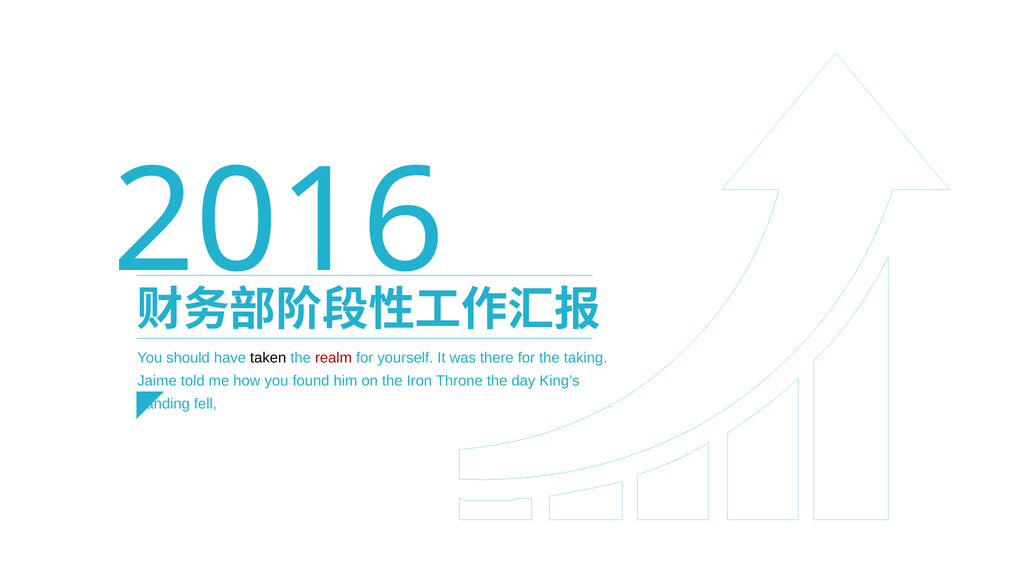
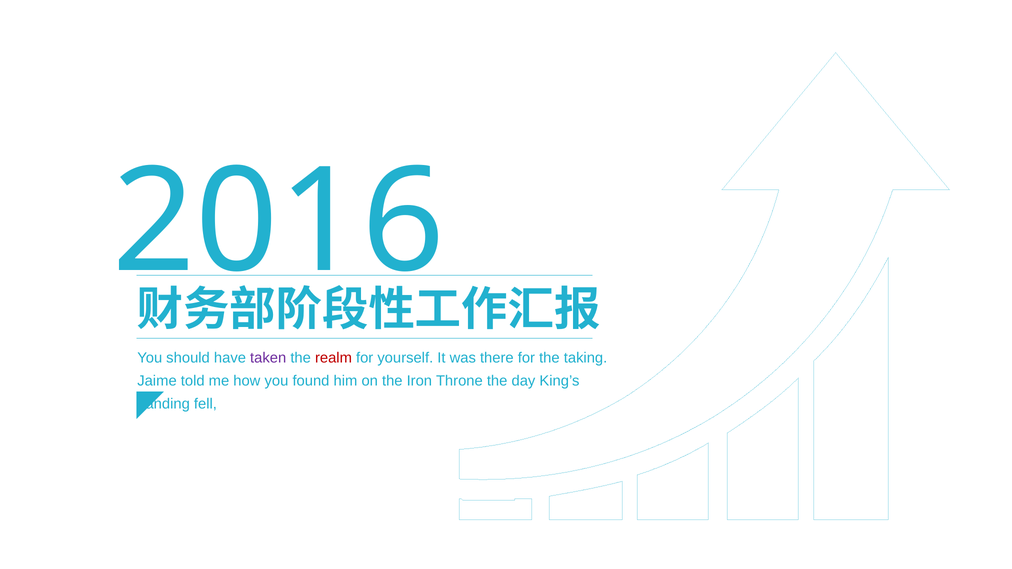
taken colour: black -> purple (268, 358)
